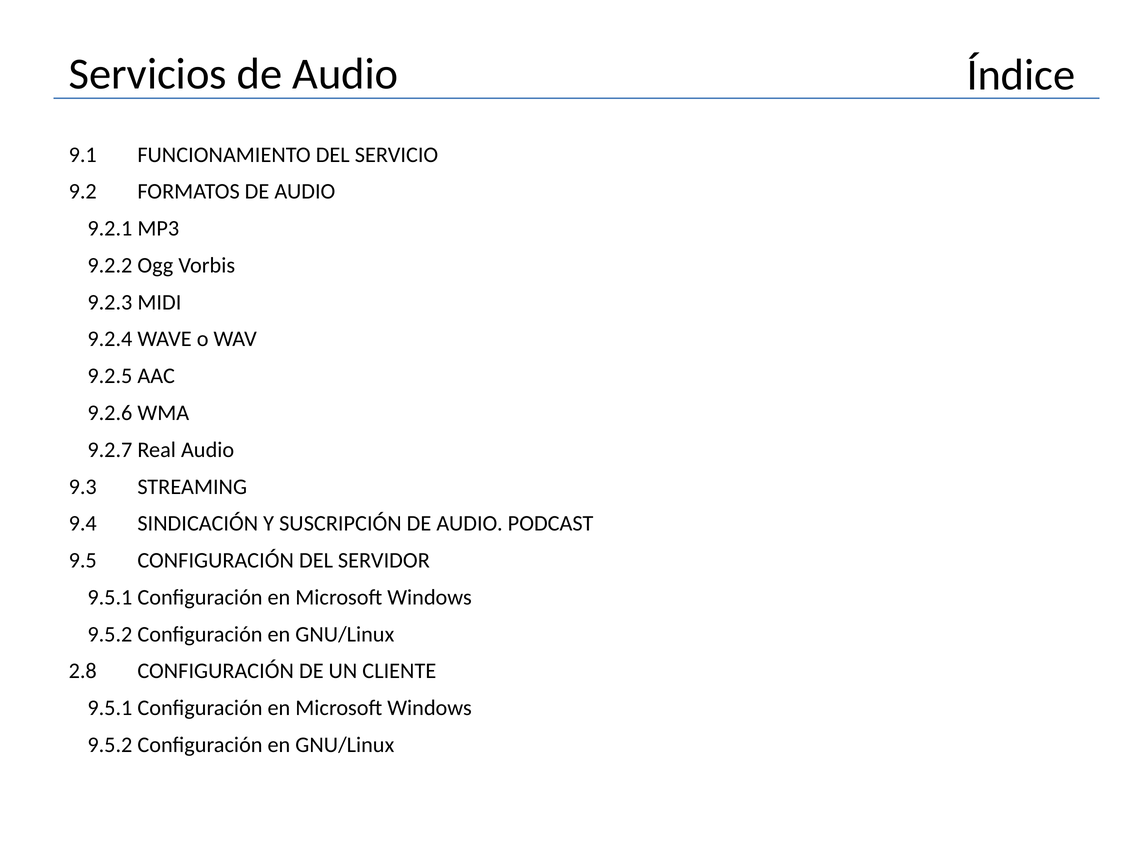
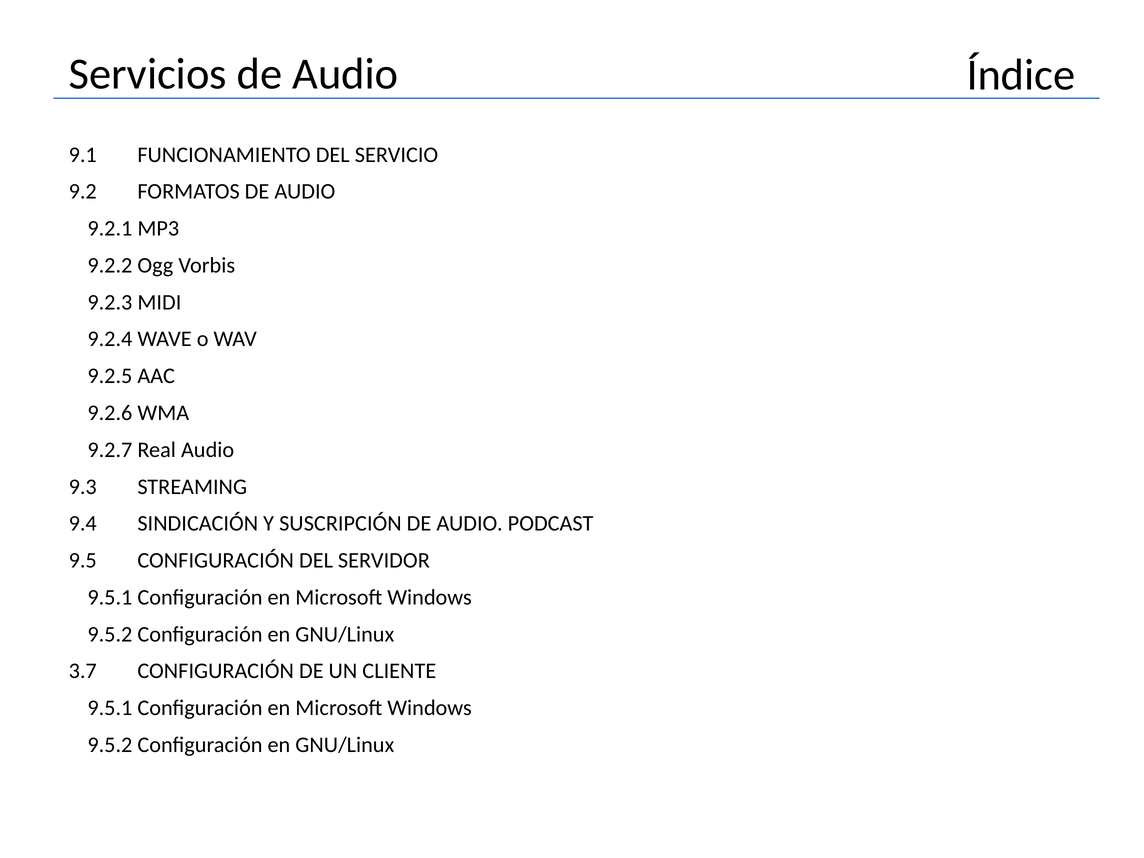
2.8: 2.8 -> 3.7 (83, 671)
